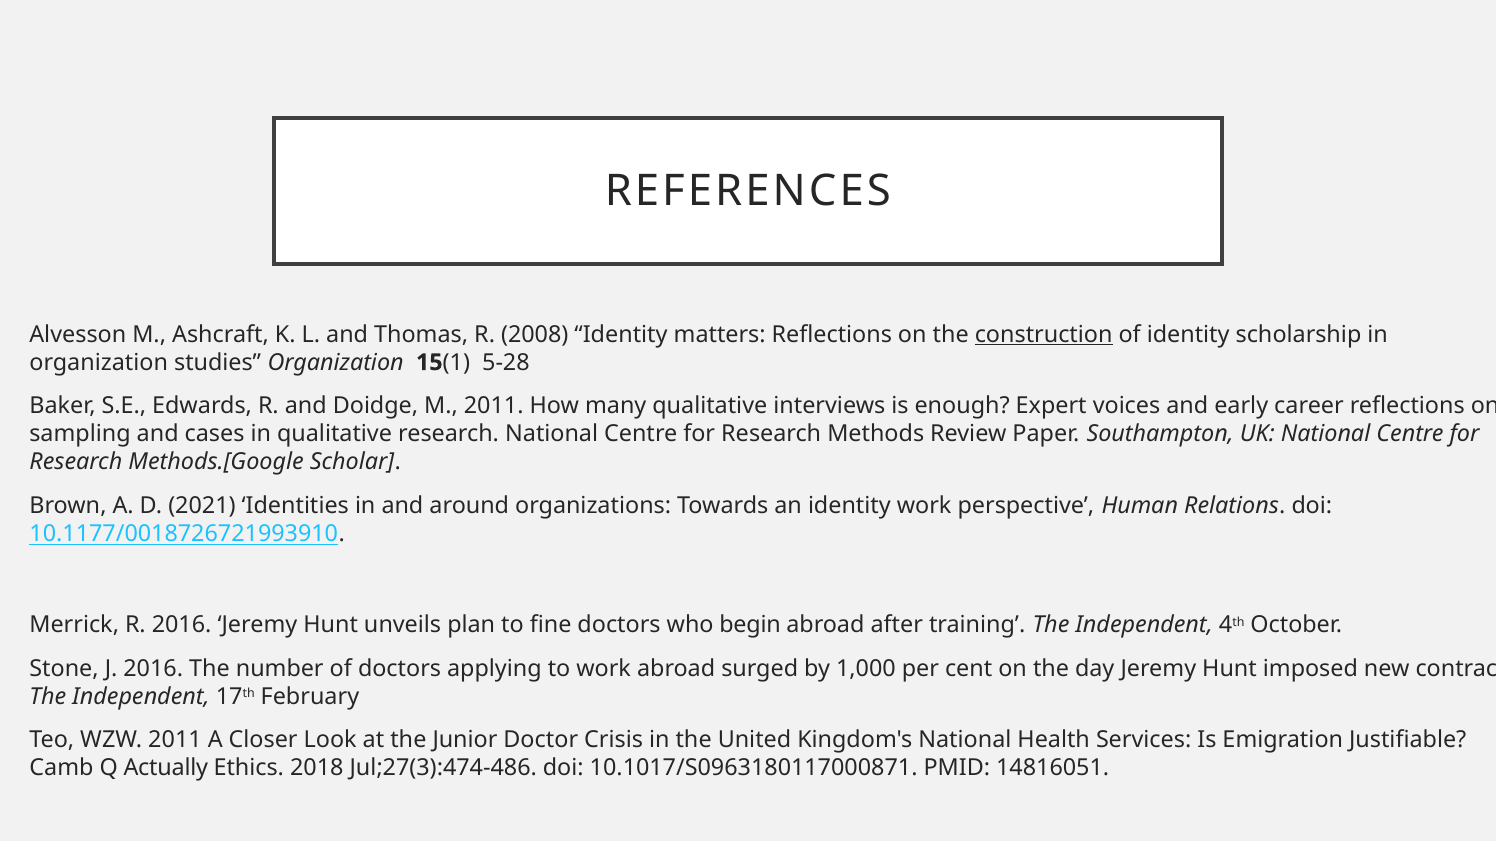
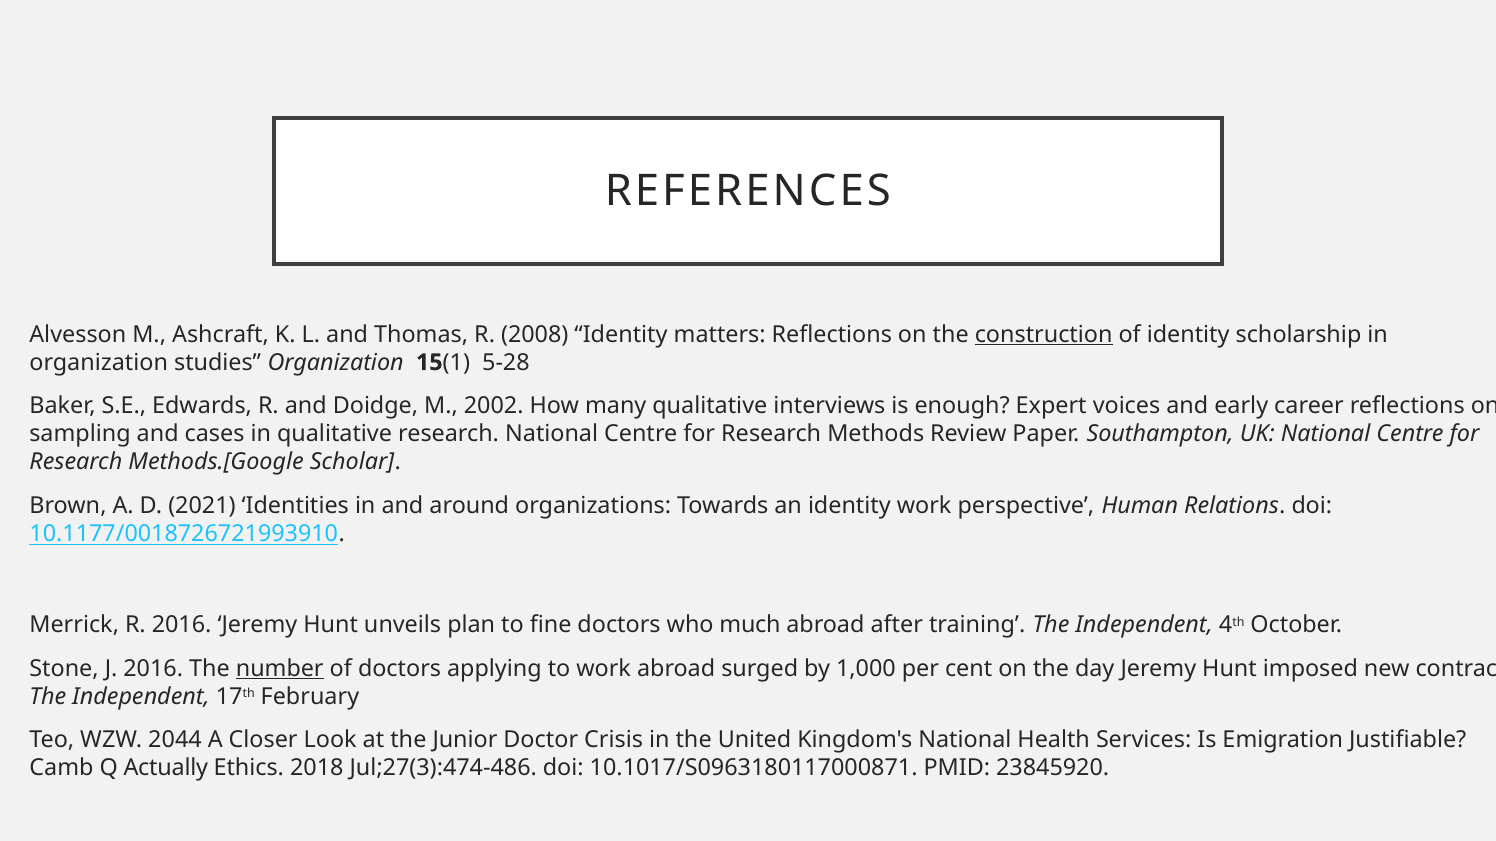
M 2011: 2011 -> 2002 (494, 406)
begin: begin -> much (750, 625)
number underline: none -> present (280, 669)
WZW 2011: 2011 -> 2044 (175, 741)
14816051: 14816051 -> 23845920 (1053, 769)
